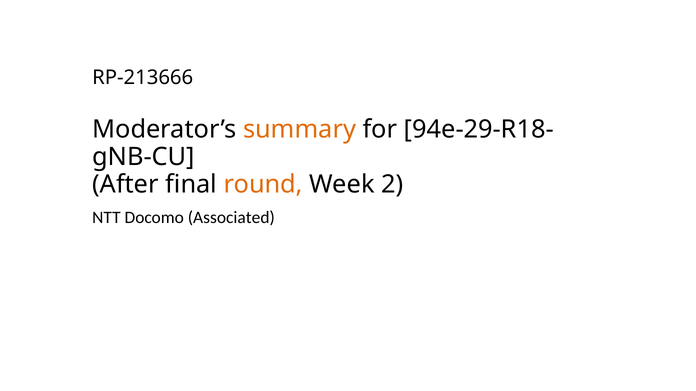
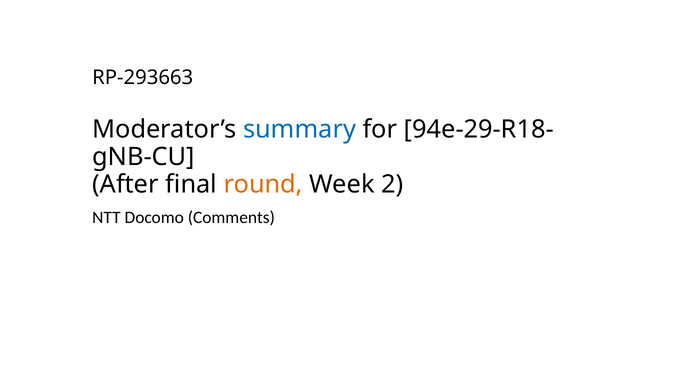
RP-213666: RP-213666 -> RP-293663 (143, 78)
summary colour: orange -> blue (300, 130)
Associated: Associated -> Comments (231, 218)
